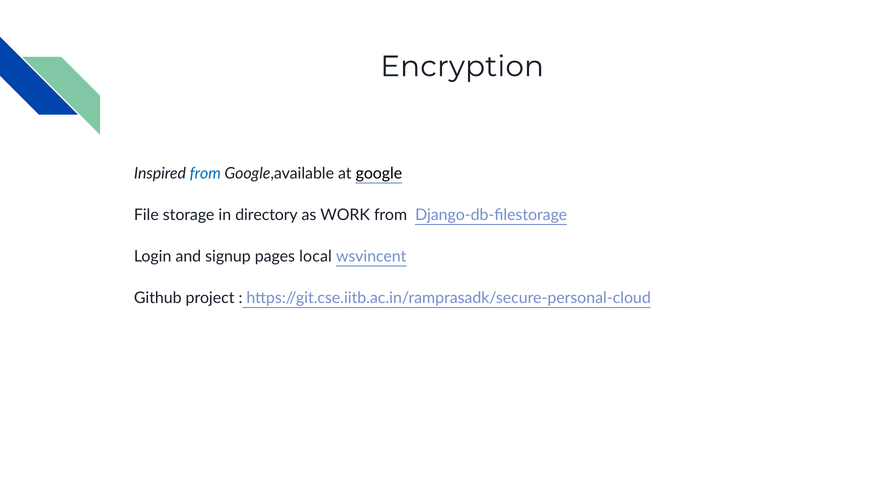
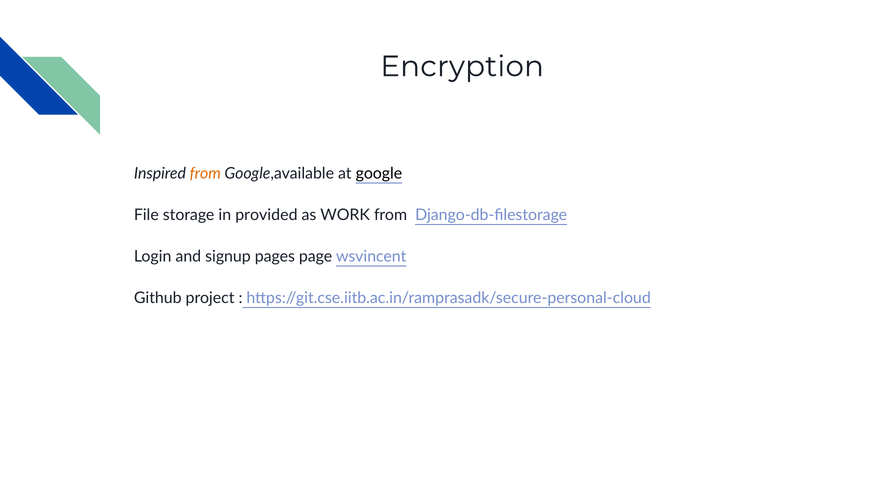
from colour: blue -> orange (205, 174)
directory: directory -> provided (266, 215)
local: local -> page (316, 257)
